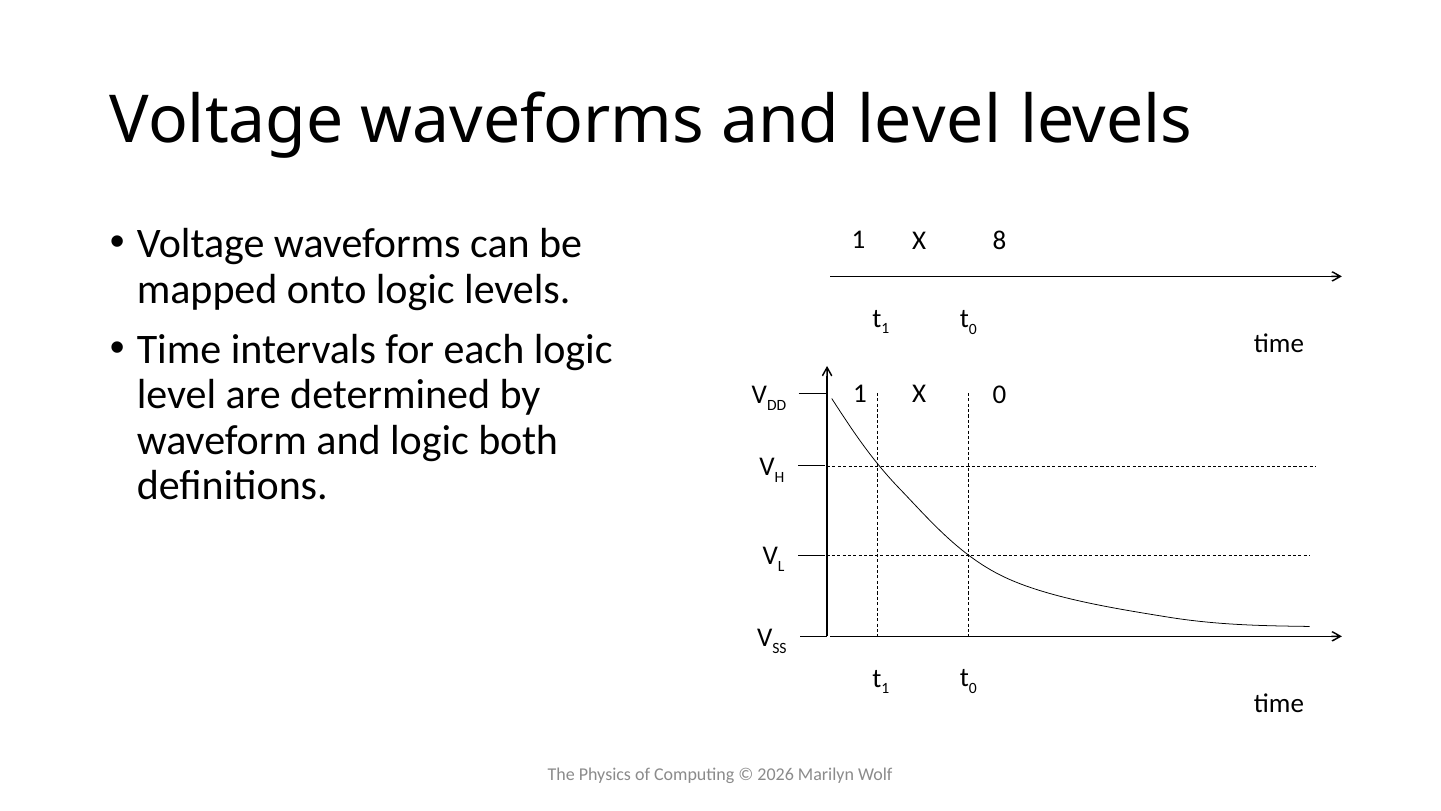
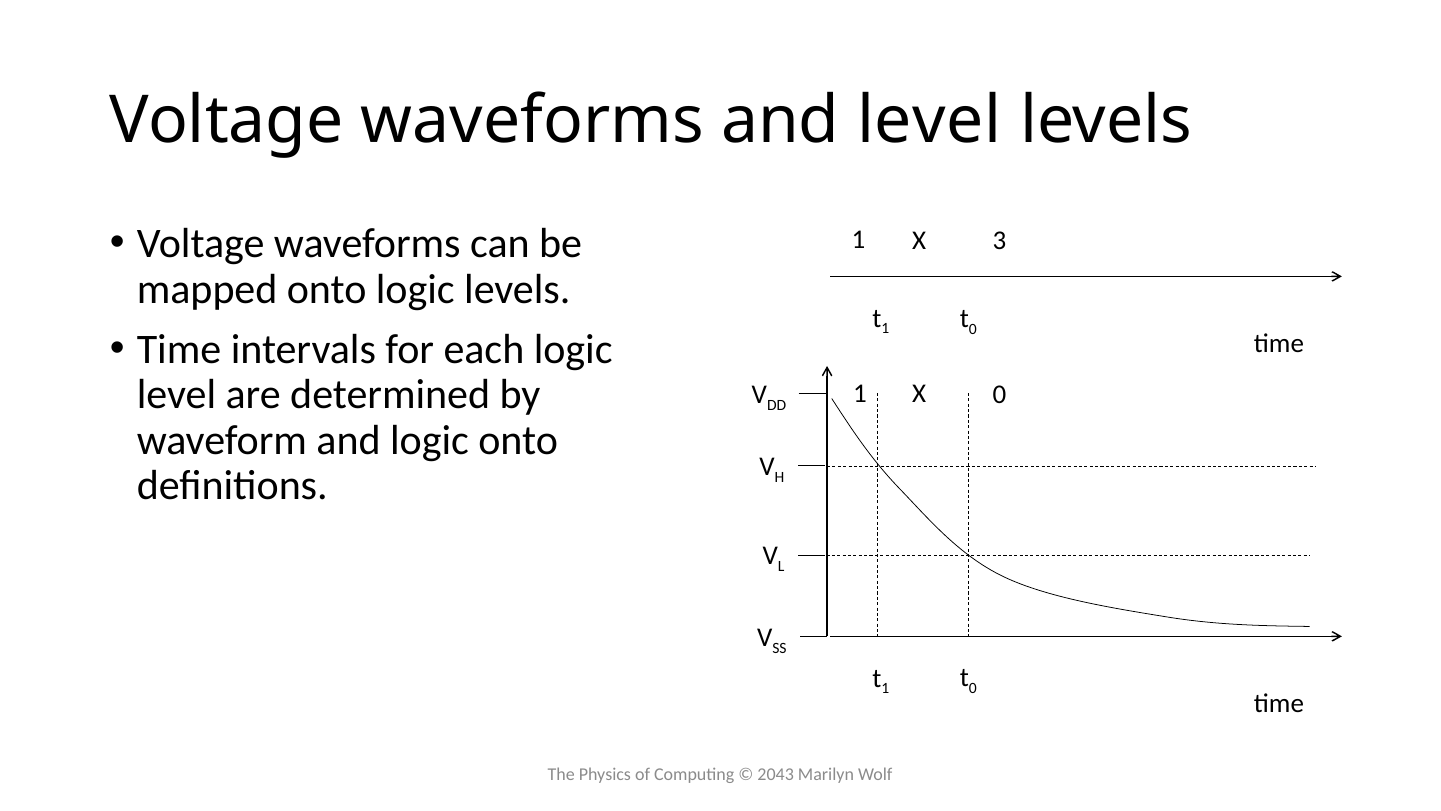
8: 8 -> 3 (999, 240)
logic both: both -> onto (518, 440)
2026: 2026 -> 2043 (776, 774)
